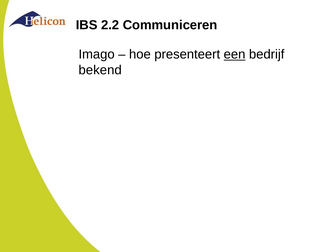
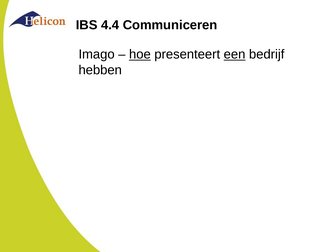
2.2: 2.2 -> 4.4 (110, 25)
hoe underline: none -> present (140, 54)
bekend: bekend -> hebben (100, 70)
